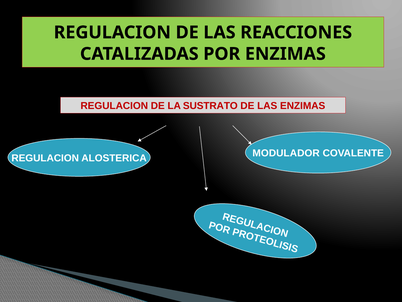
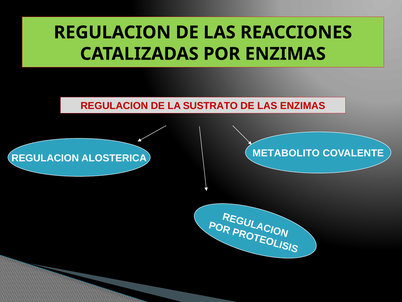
MODULADOR: MODULADOR -> METABOLITO (286, 153)
